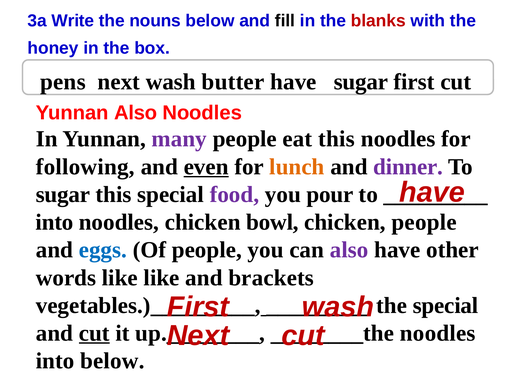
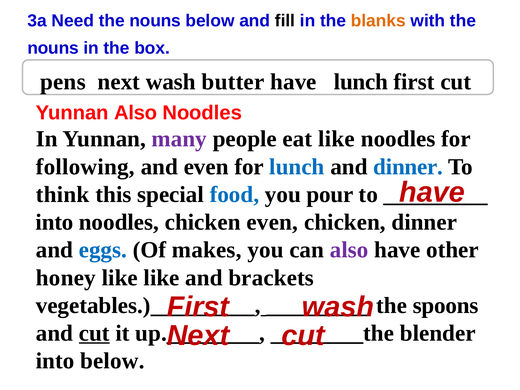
Write: Write -> Need (73, 21)
blanks colour: red -> orange (378, 21)
honey: honey -> nouns (53, 48)
have sugar: sugar -> lunch (361, 82)
eat this: this -> like (336, 139)
even underline: present -> none (206, 167)
lunch colour: orange -> blue (297, 167)
dinner colour: purple -> blue (408, 167)
sugar: sugar -> think (63, 194)
food colour: purple -> blue (234, 194)
chicken bowl: bowl -> even (272, 222)
chicken people: people -> dinner (424, 222)
Of people: people -> makes (207, 250)
words: words -> honey (66, 278)
the special: special -> spoons (446, 305)
noodles: noodles -> blender (438, 333)
